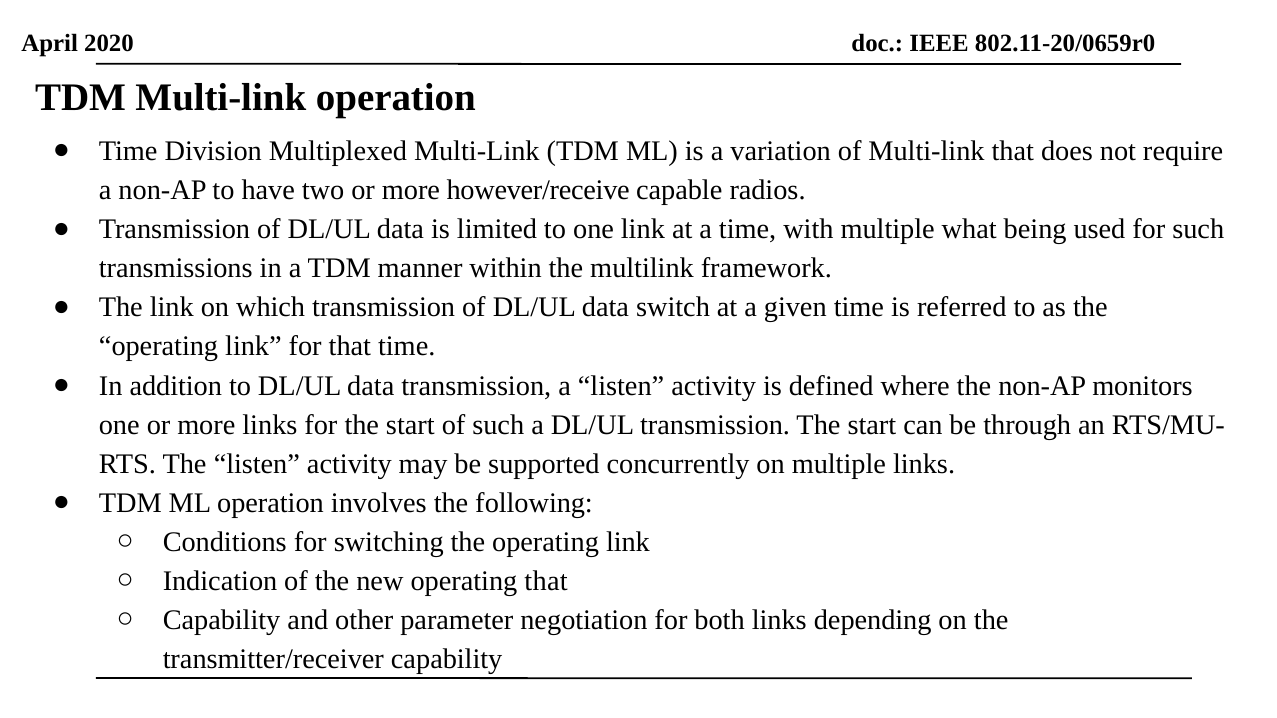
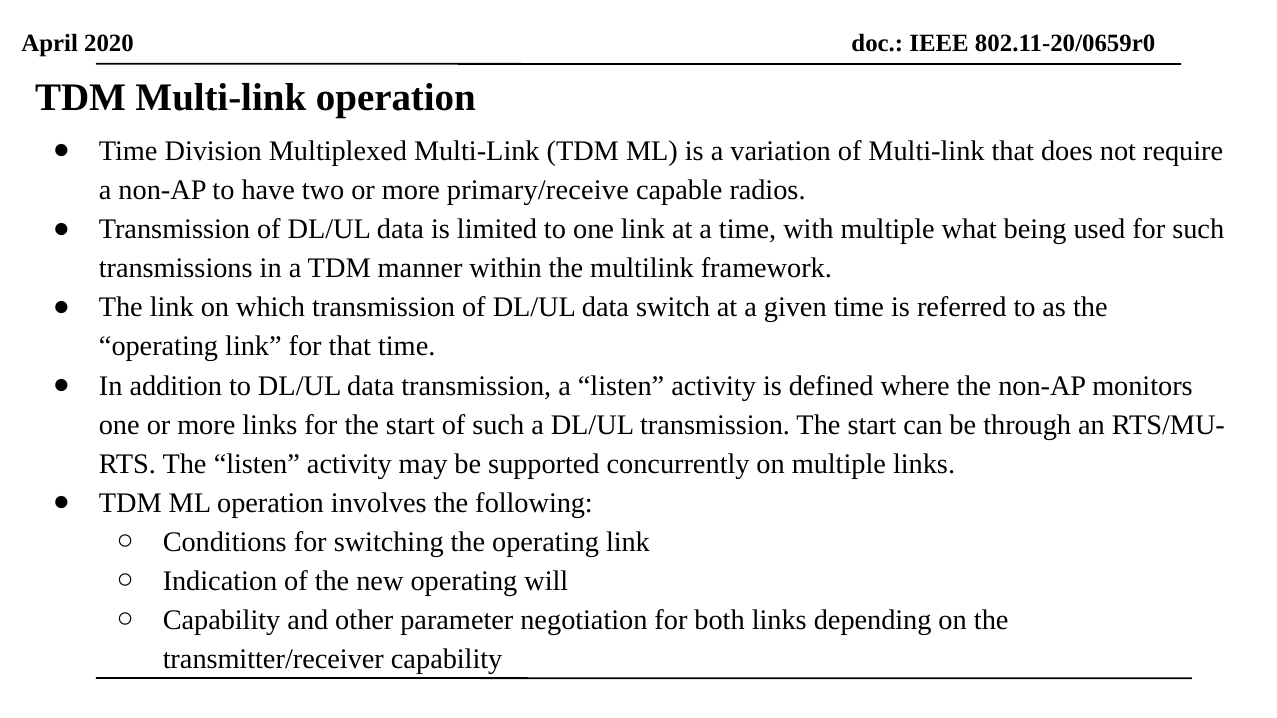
however/receive: however/receive -> primary/receive (538, 190)
operating that: that -> will (546, 581)
